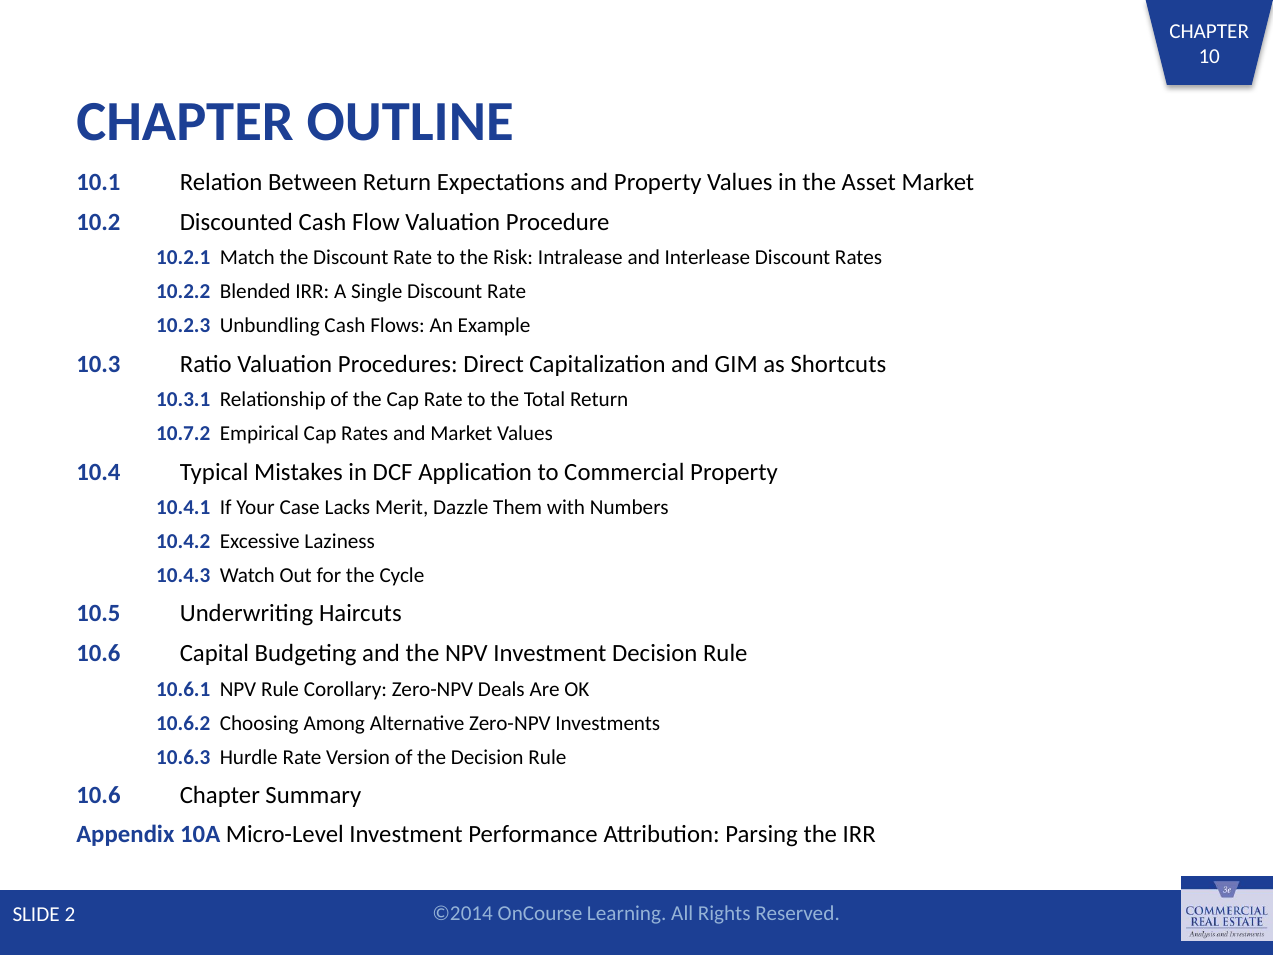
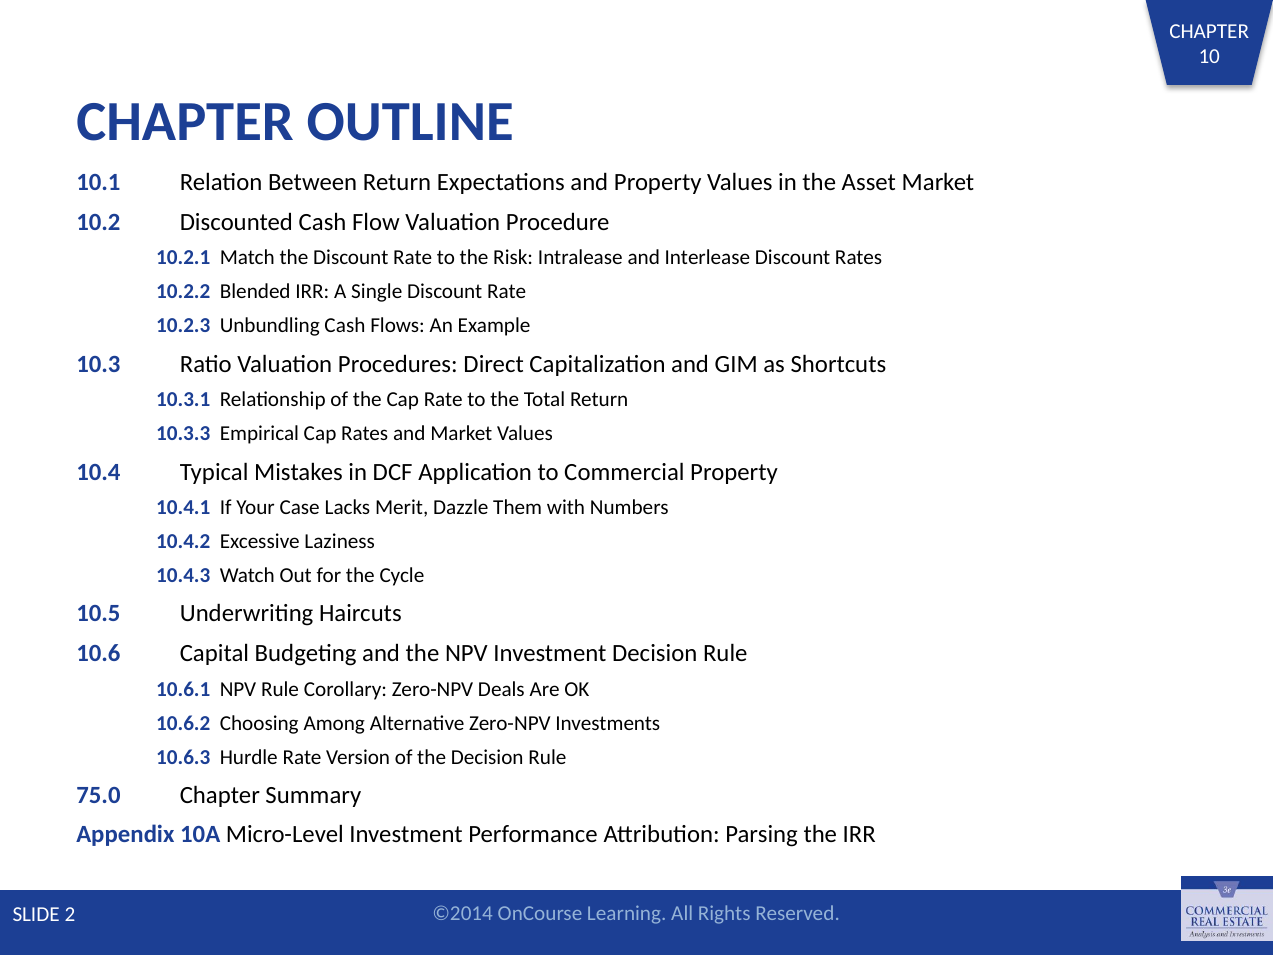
10.7.2: 10.7.2 -> 10.3.3 (183, 434)
10.6: 10.6 -> 75.0 (98, 795)
